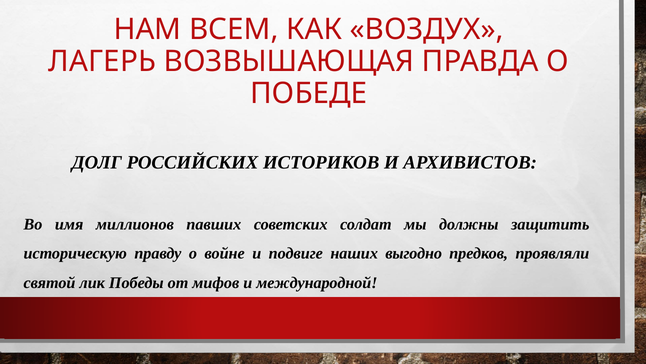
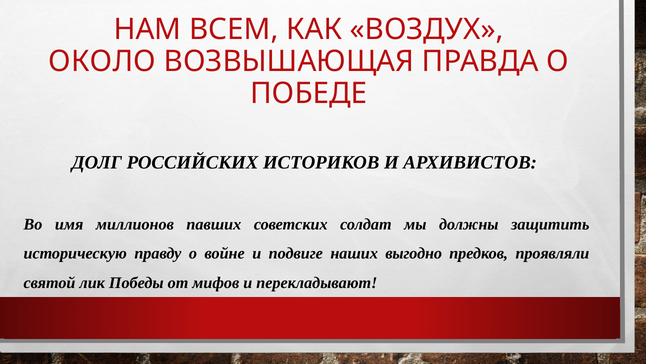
ЛАГЕРЬ: ЛАГЕРЬ -> ОКОЛО (102, 61)
международной: международной -> перекладывают (317, 282)
